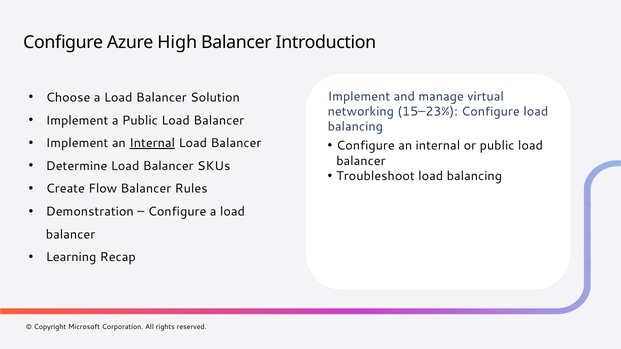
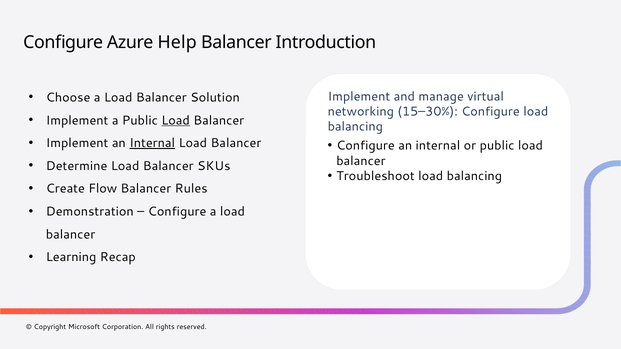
High: High -> Help (177, 42)
15–23%: 15–23% -> 15–30% (428, 112)
Load underline: none -> present (176, 120)
